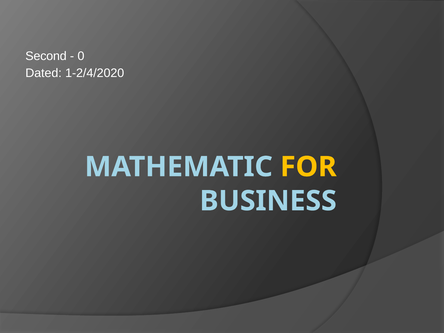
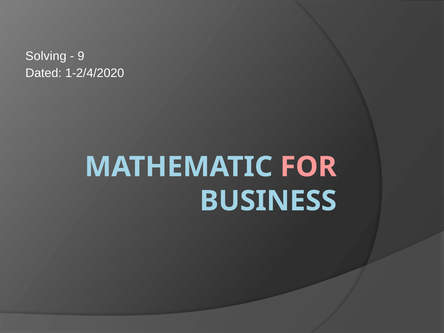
Second: Second -> Solving (46, 56)
0: 0 -> 9 (81, 56)
FOR colour: yellow -> pink (308, 167)
